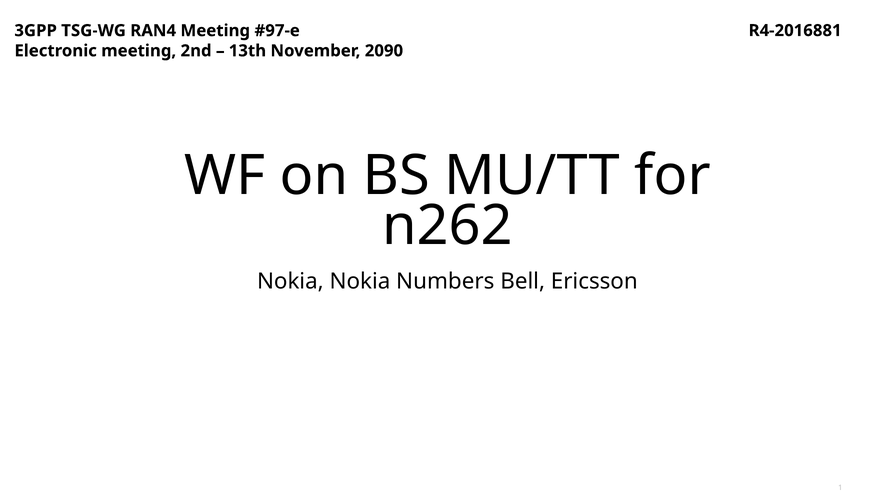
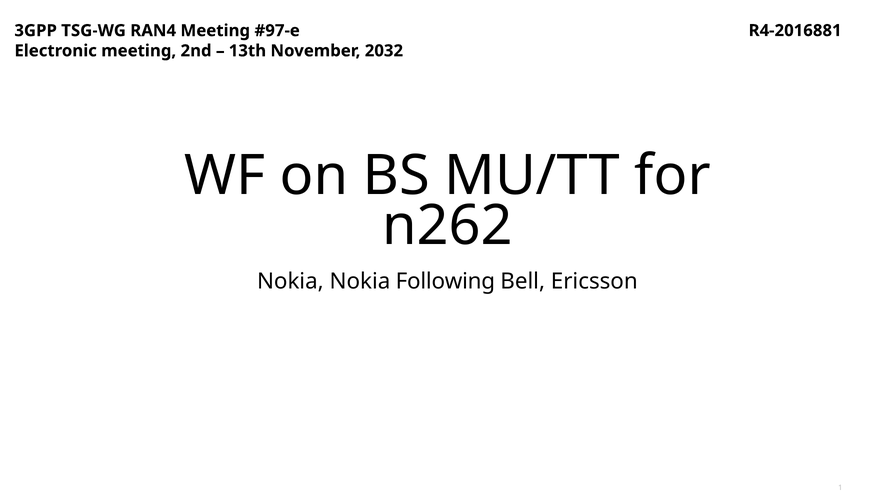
2090: 2090 -> 2032 (384, 51)
Numbers: Numbers -> Following (445, 281)
